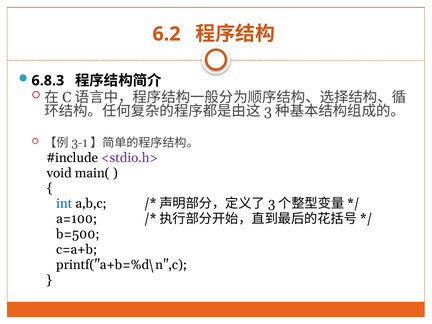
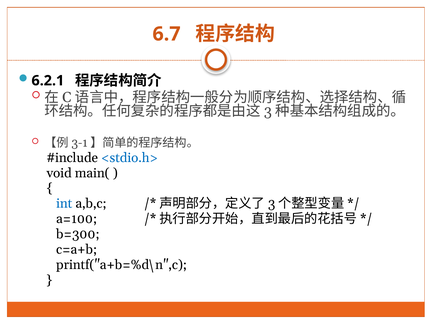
6.2: 6.2 -> 6.7 (167, 34)
6.8.3: 6.8.3 -> 6.2.1 (48, 81)
<stdio.h> colour: purple -> blue (130, 158)
b=500: b=500 -> b=300 (78, 234)
